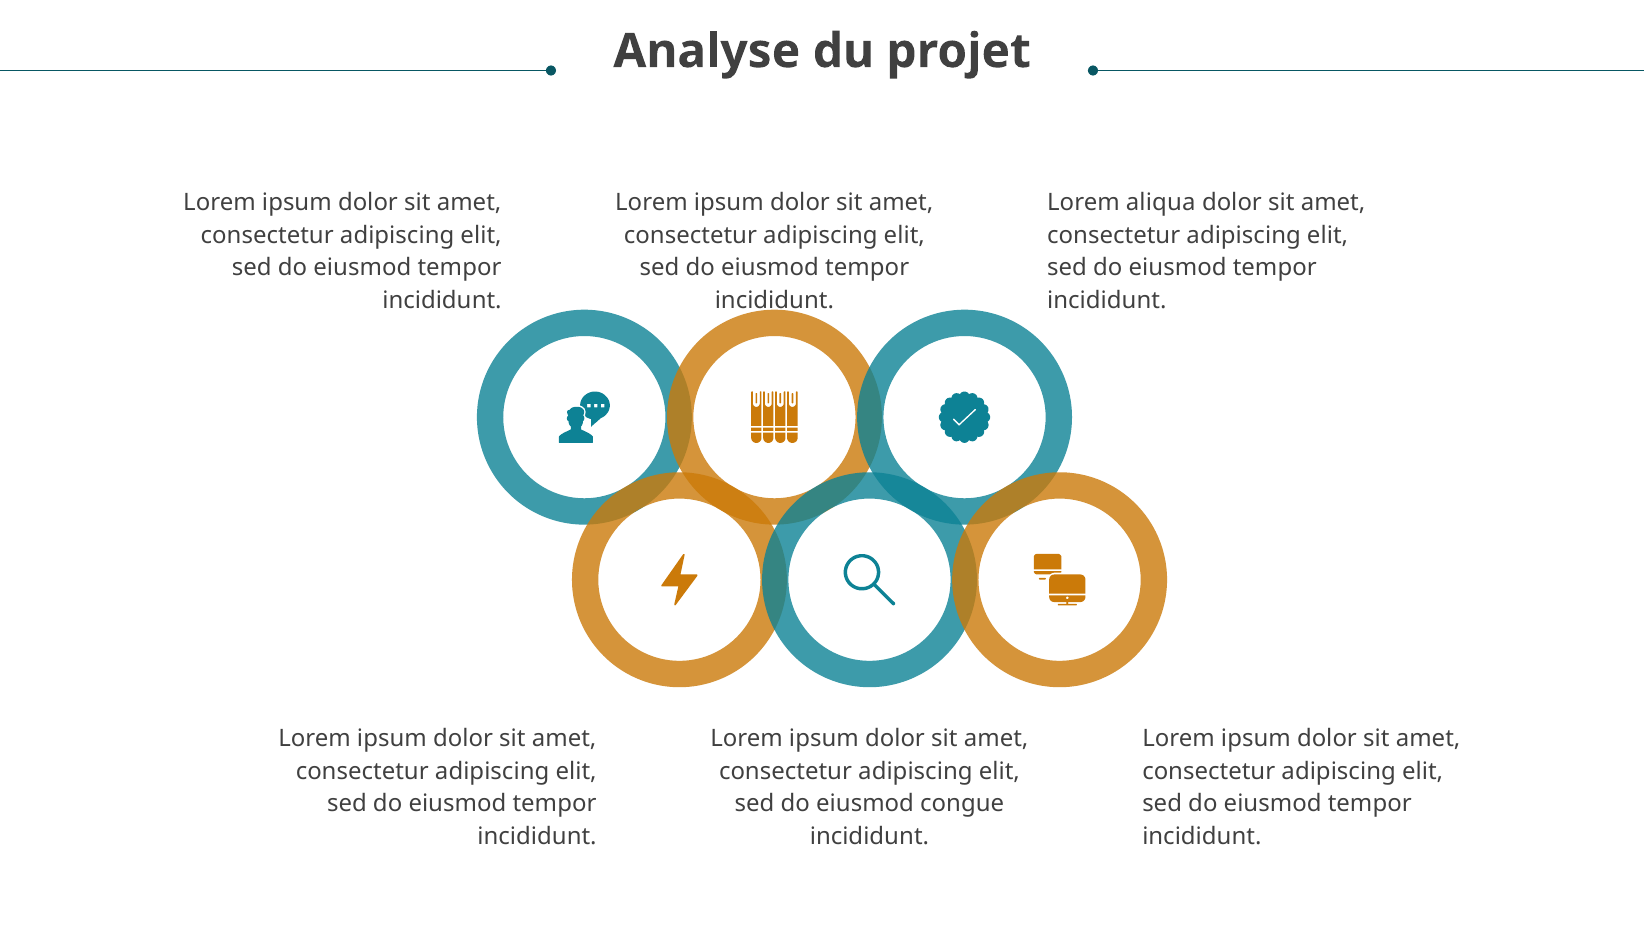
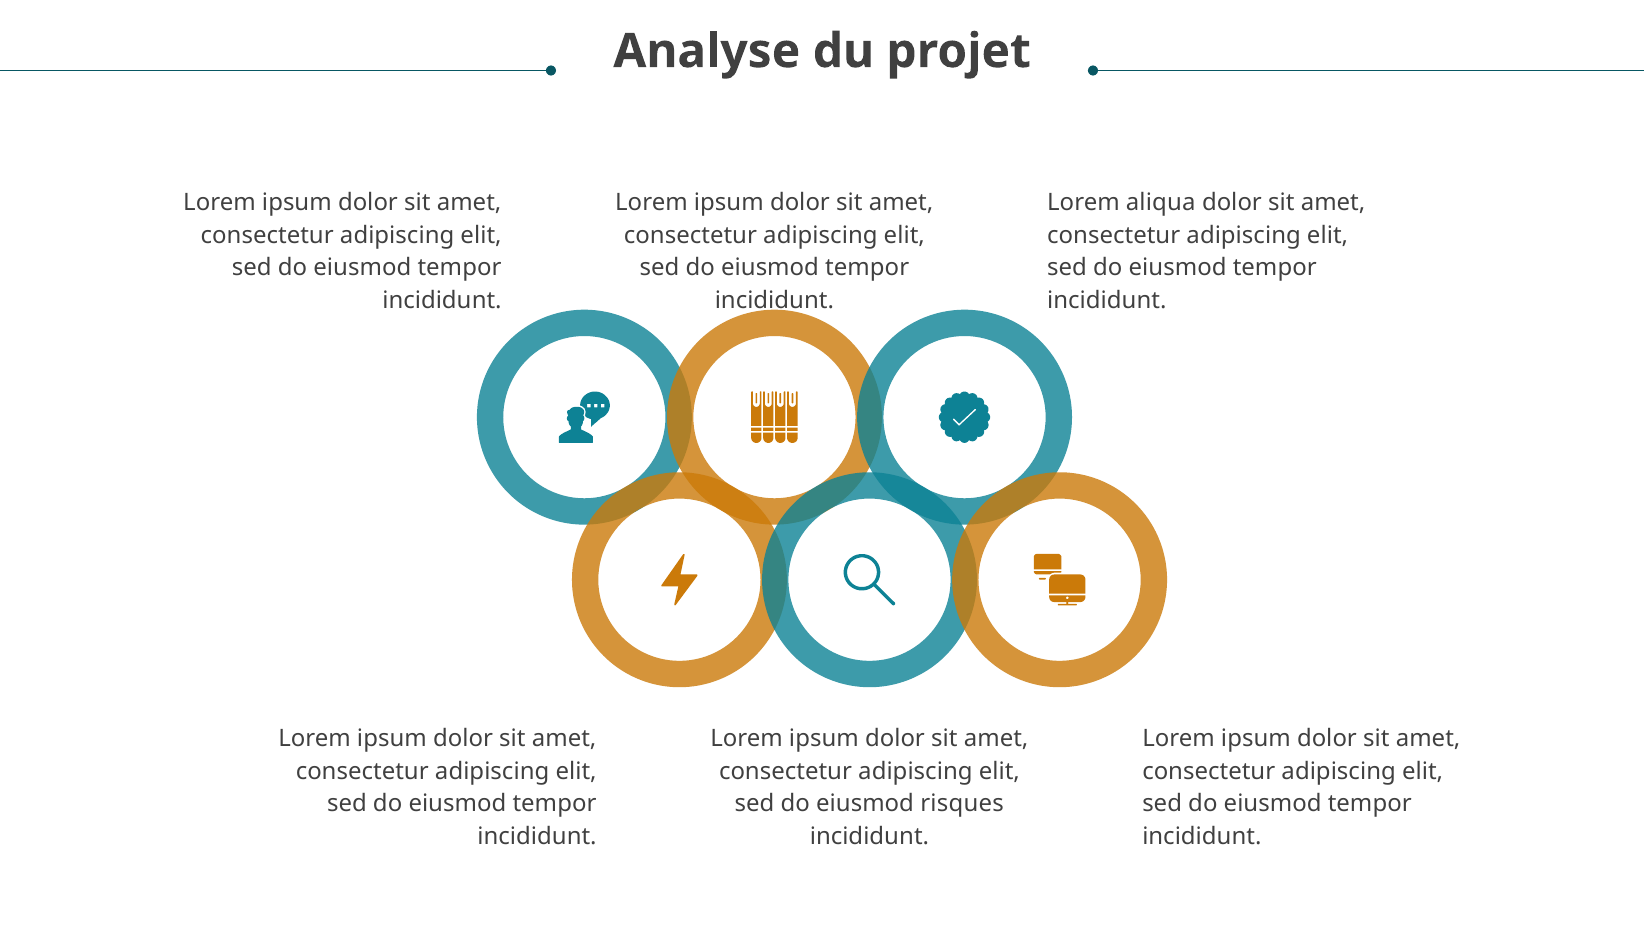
congue: congue -> risques (962, 804)
